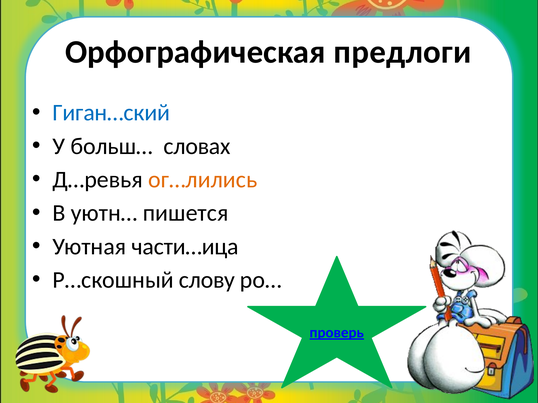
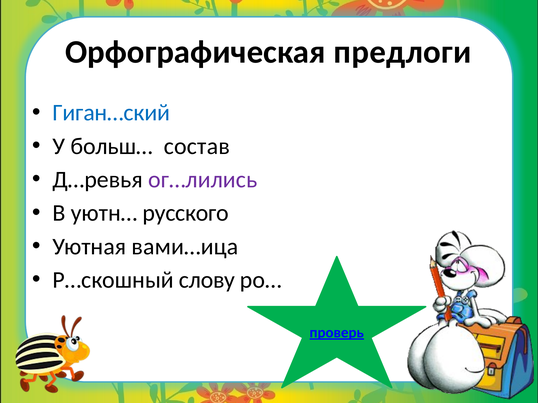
словах: словах -> состав (197, 146)
ог…лились colour: orange -> purple (203, 180)
пишется: пишется -> русского (186, 213)
части…ица: части…ица -> вами…ица (185, 247)
